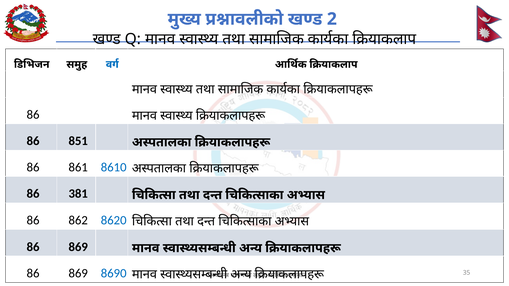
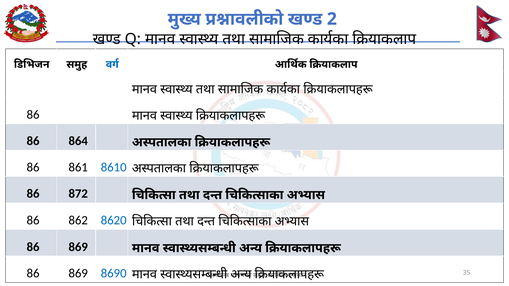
851: 851 -> 864 (78, 141)
381: 381 -> 872 (78, 194)
